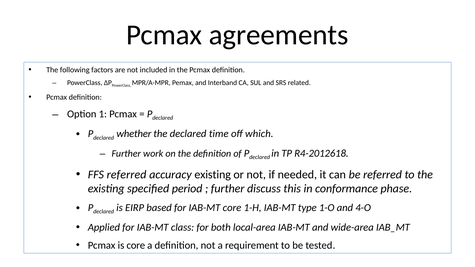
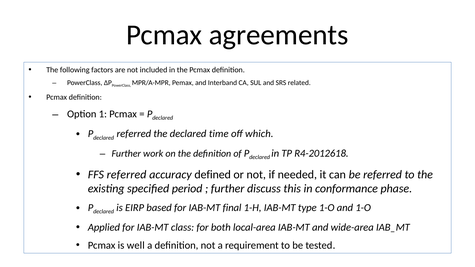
declared whether: whether -> referred (134, 134)
accuracy existing: existing -> defined (213, 175)
IAB-MT core: core -> final (232, 208)
and 4-O: 4-O -> 1-O (363, 208)
is core: core -> well (136, 246)
